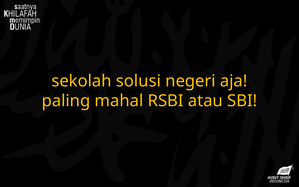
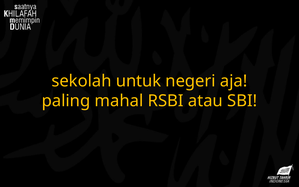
solusi: solusi -> untuk (138, 81)
